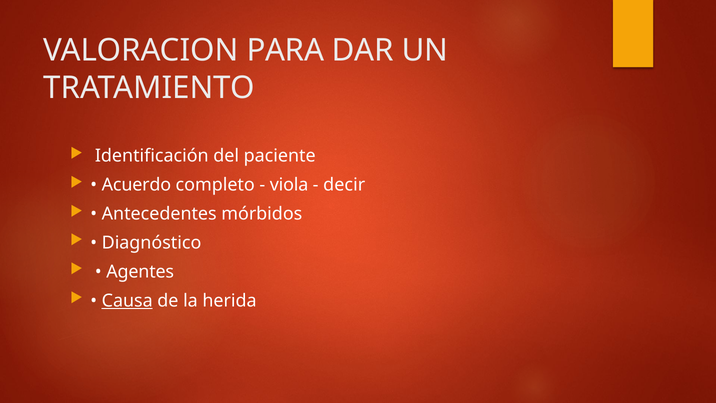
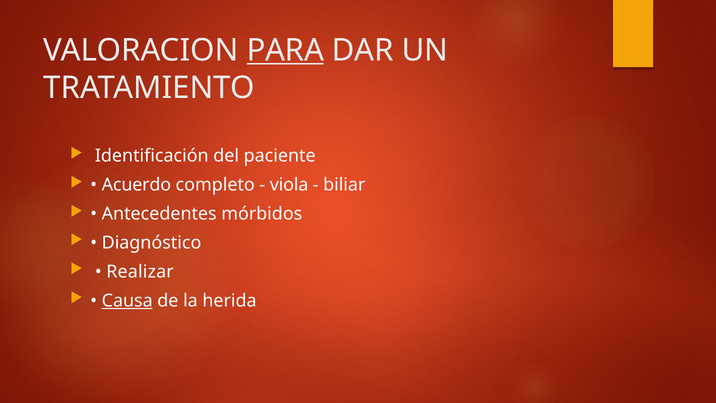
PARA underline: none -> present (285, 50)
decir: decir -> biliar (344, 185)
Agentes: Agentes -> Realizar (140, 272)
